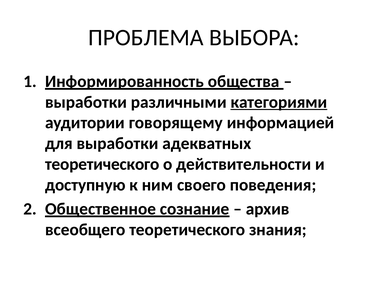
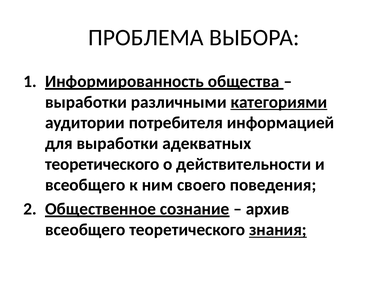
говорящему: говорящему -> потребителя (176, 123)
доступную: доступную -> всеобщего (85, 185)
знания underline: none -> present (278, 230)
